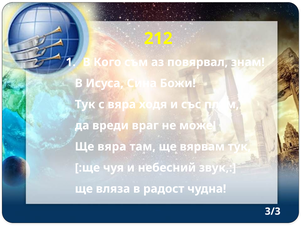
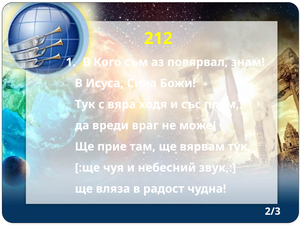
Ще вяра: вяра -> прие (112, 146)
3/3: 3/3 -> 2/3 (273, 211)
